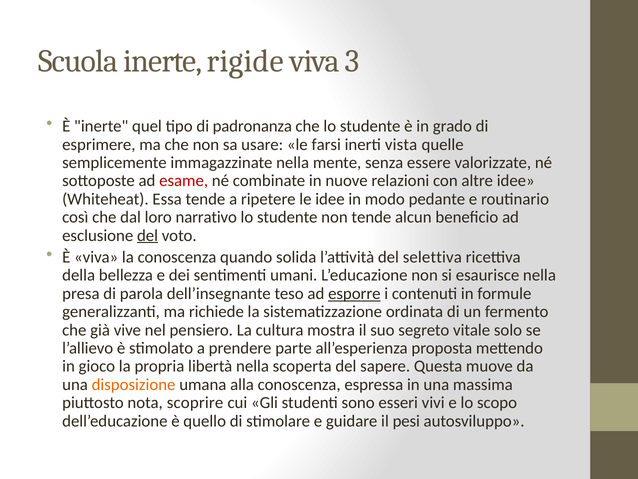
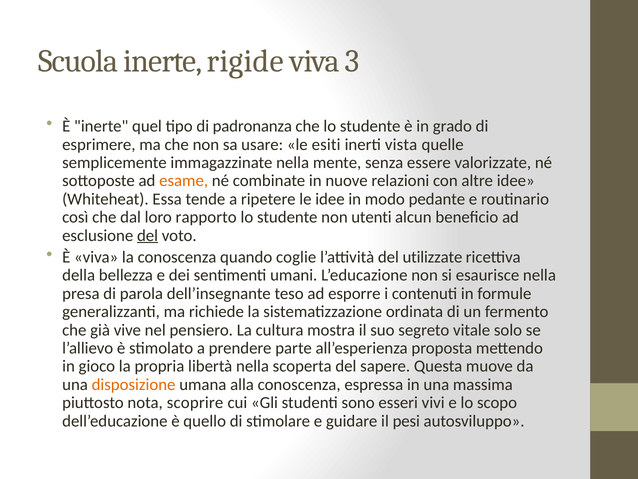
farsi: farsi -> esiti (326, 144)
esame colour: red -> orange (184, 181)
narrativo: narrativo -> rapporto (206, 217)
non tende: tende -> utenti (371, 217)
solida: solida -> coglie (296, 257)
selettiva: selettiva -> utilizzate (432, 257)
esporre underline: present -> none (354, 293)
